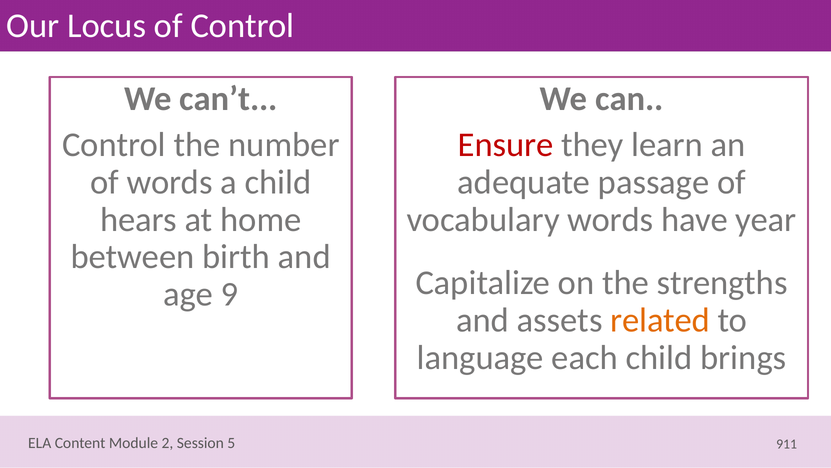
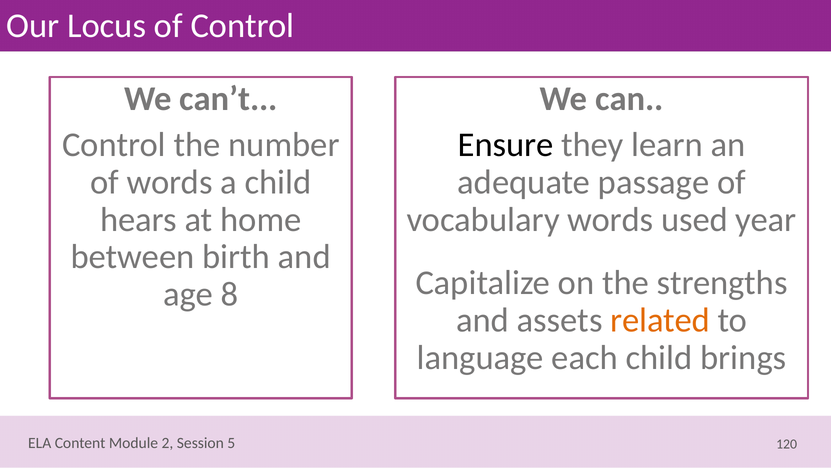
Ensure colour: red -> black (505, 145)
have: have -> used (694, 219)
9: 9 -> 8 (230, 294)
911: 911 -> 120 (787, 444)
